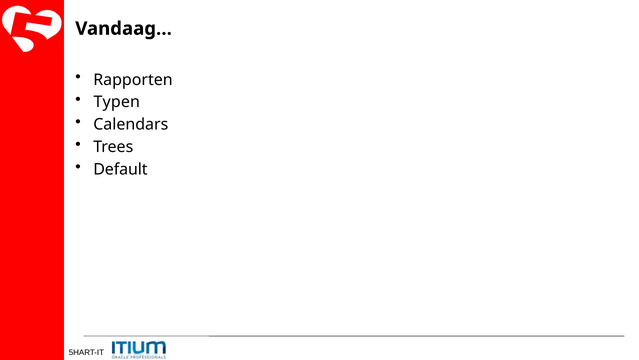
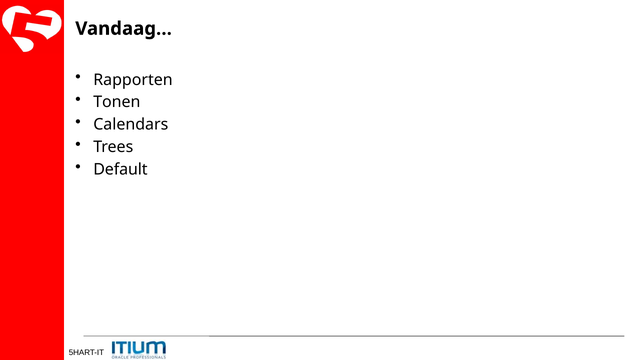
Typen: Typen -> Tonen (117, 102)
